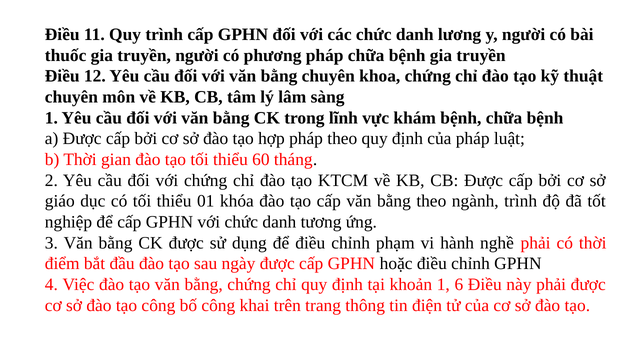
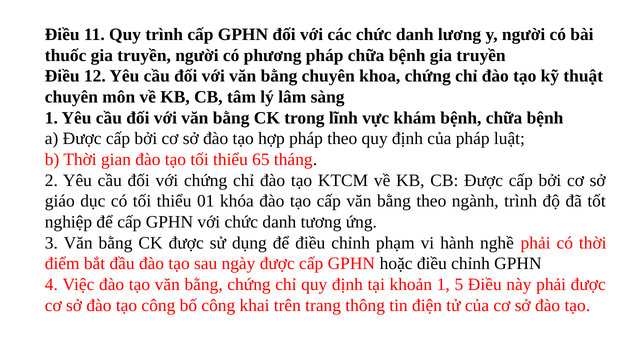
60: 60 -> 65 (261, 160)
6: 6 -> 5 (459, 285)
